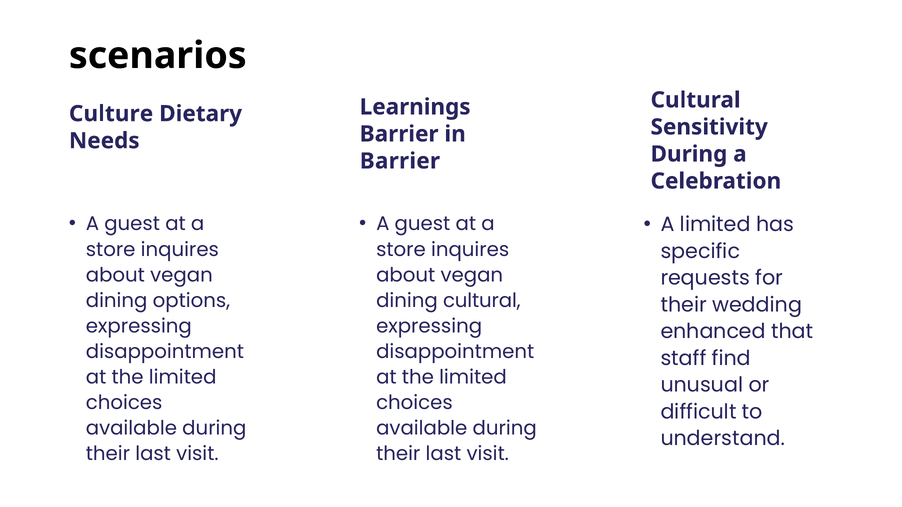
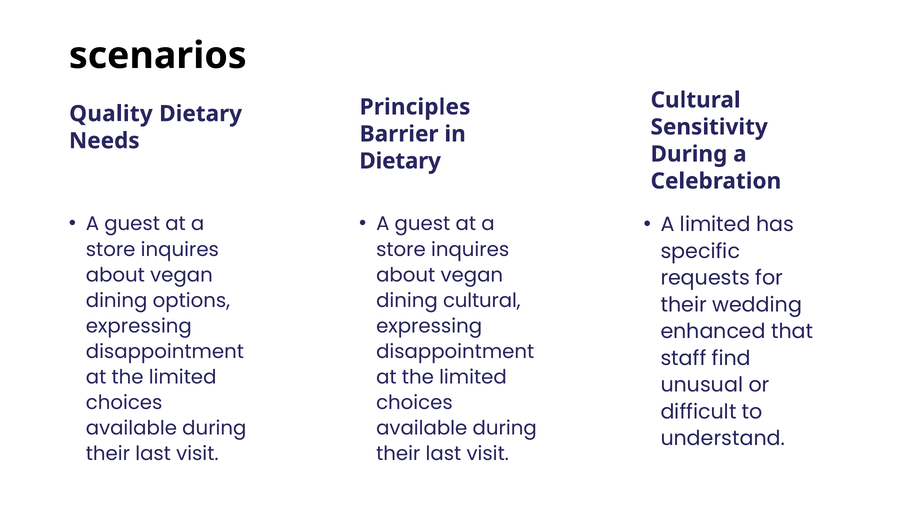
Learnings: Learnings -> Principles (415, 107)
Culture: Culture -> Quality (111, 114)
Barrier: Barrier -> Dietary (400, 161)
